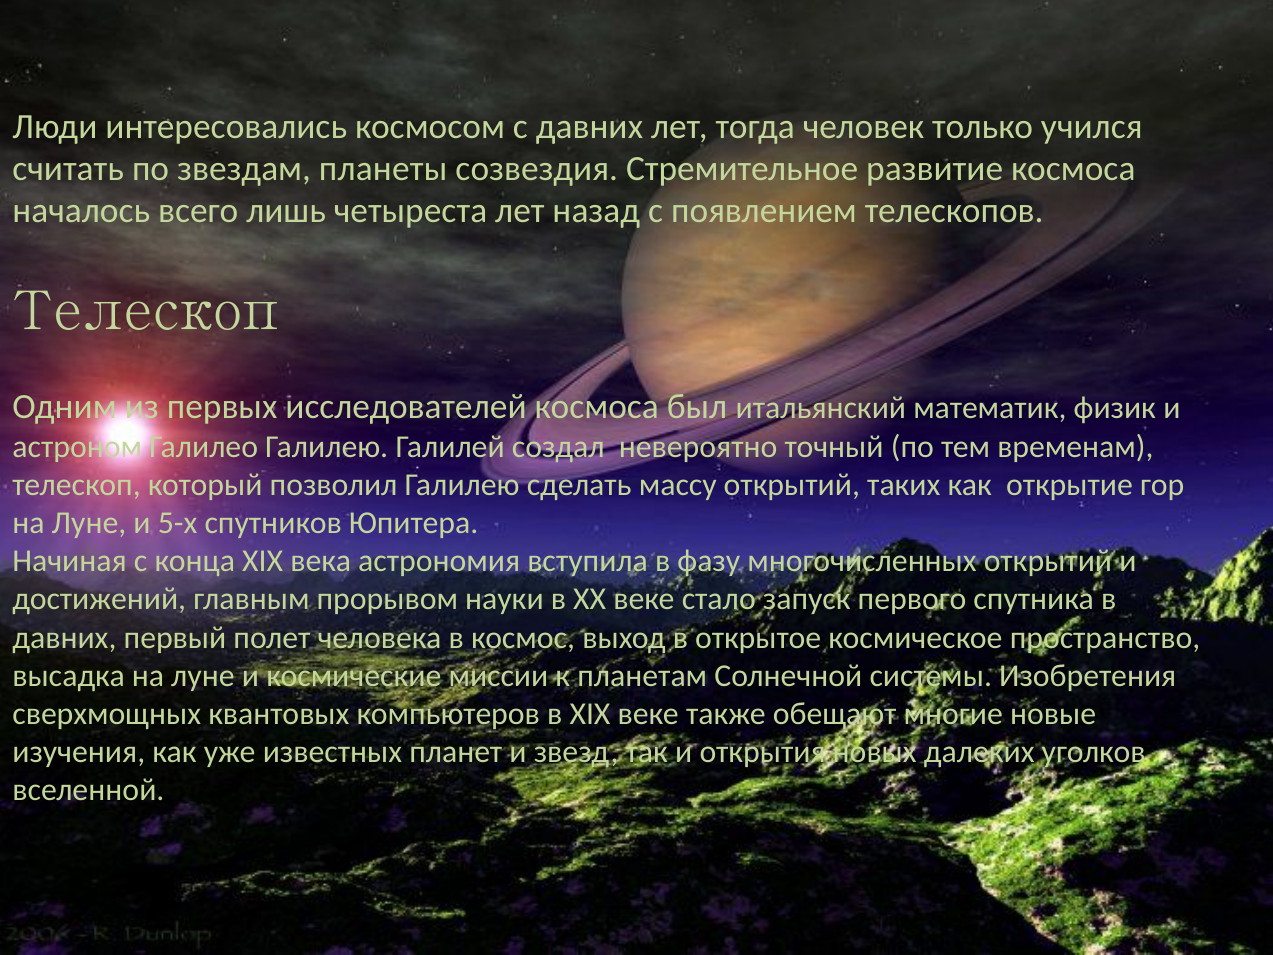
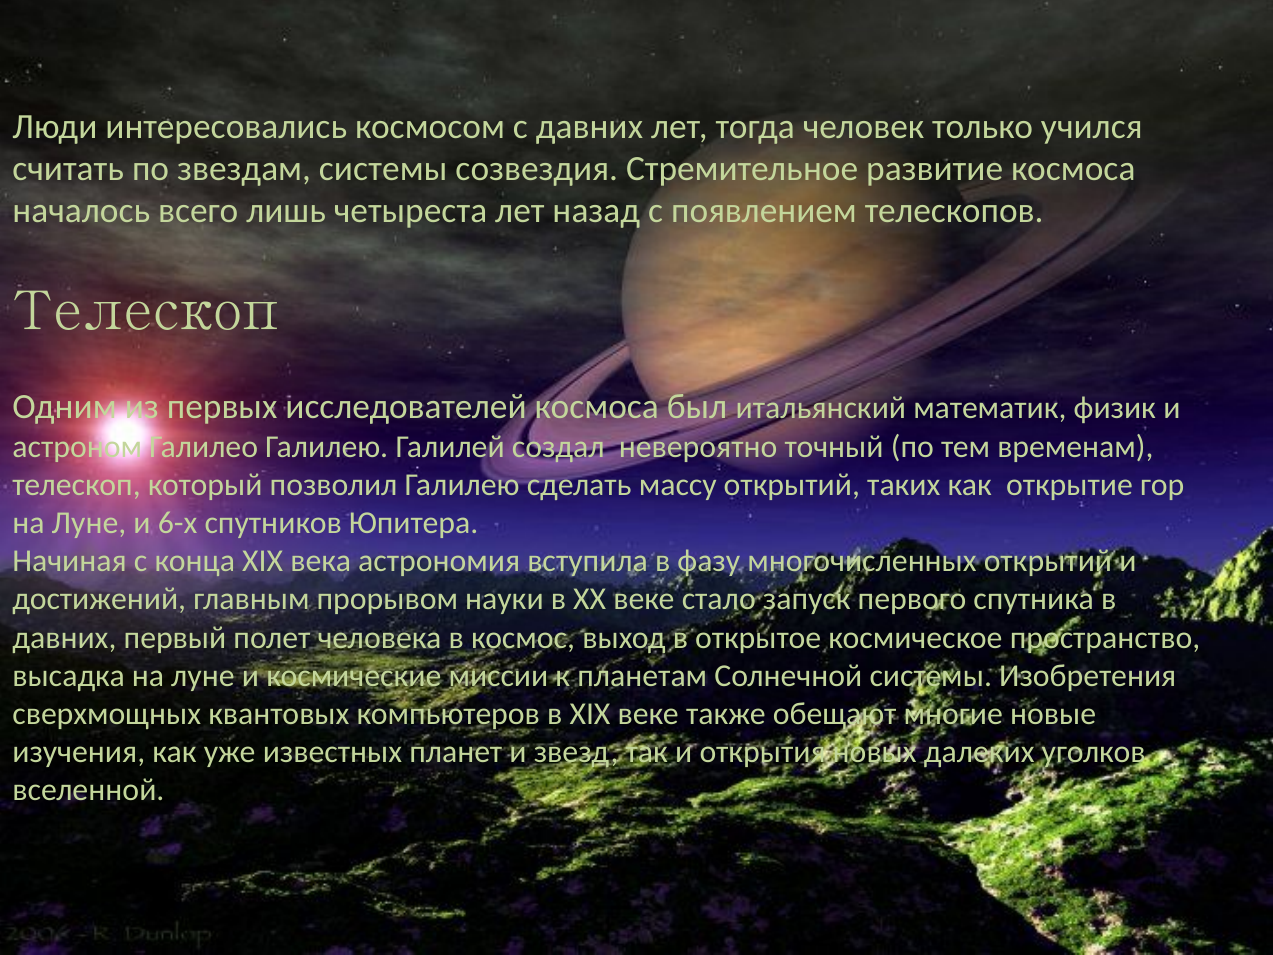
звездам планеты: планеты -> системы (383, 169)
5-х: 5-х -> 6-х (178, 523)
